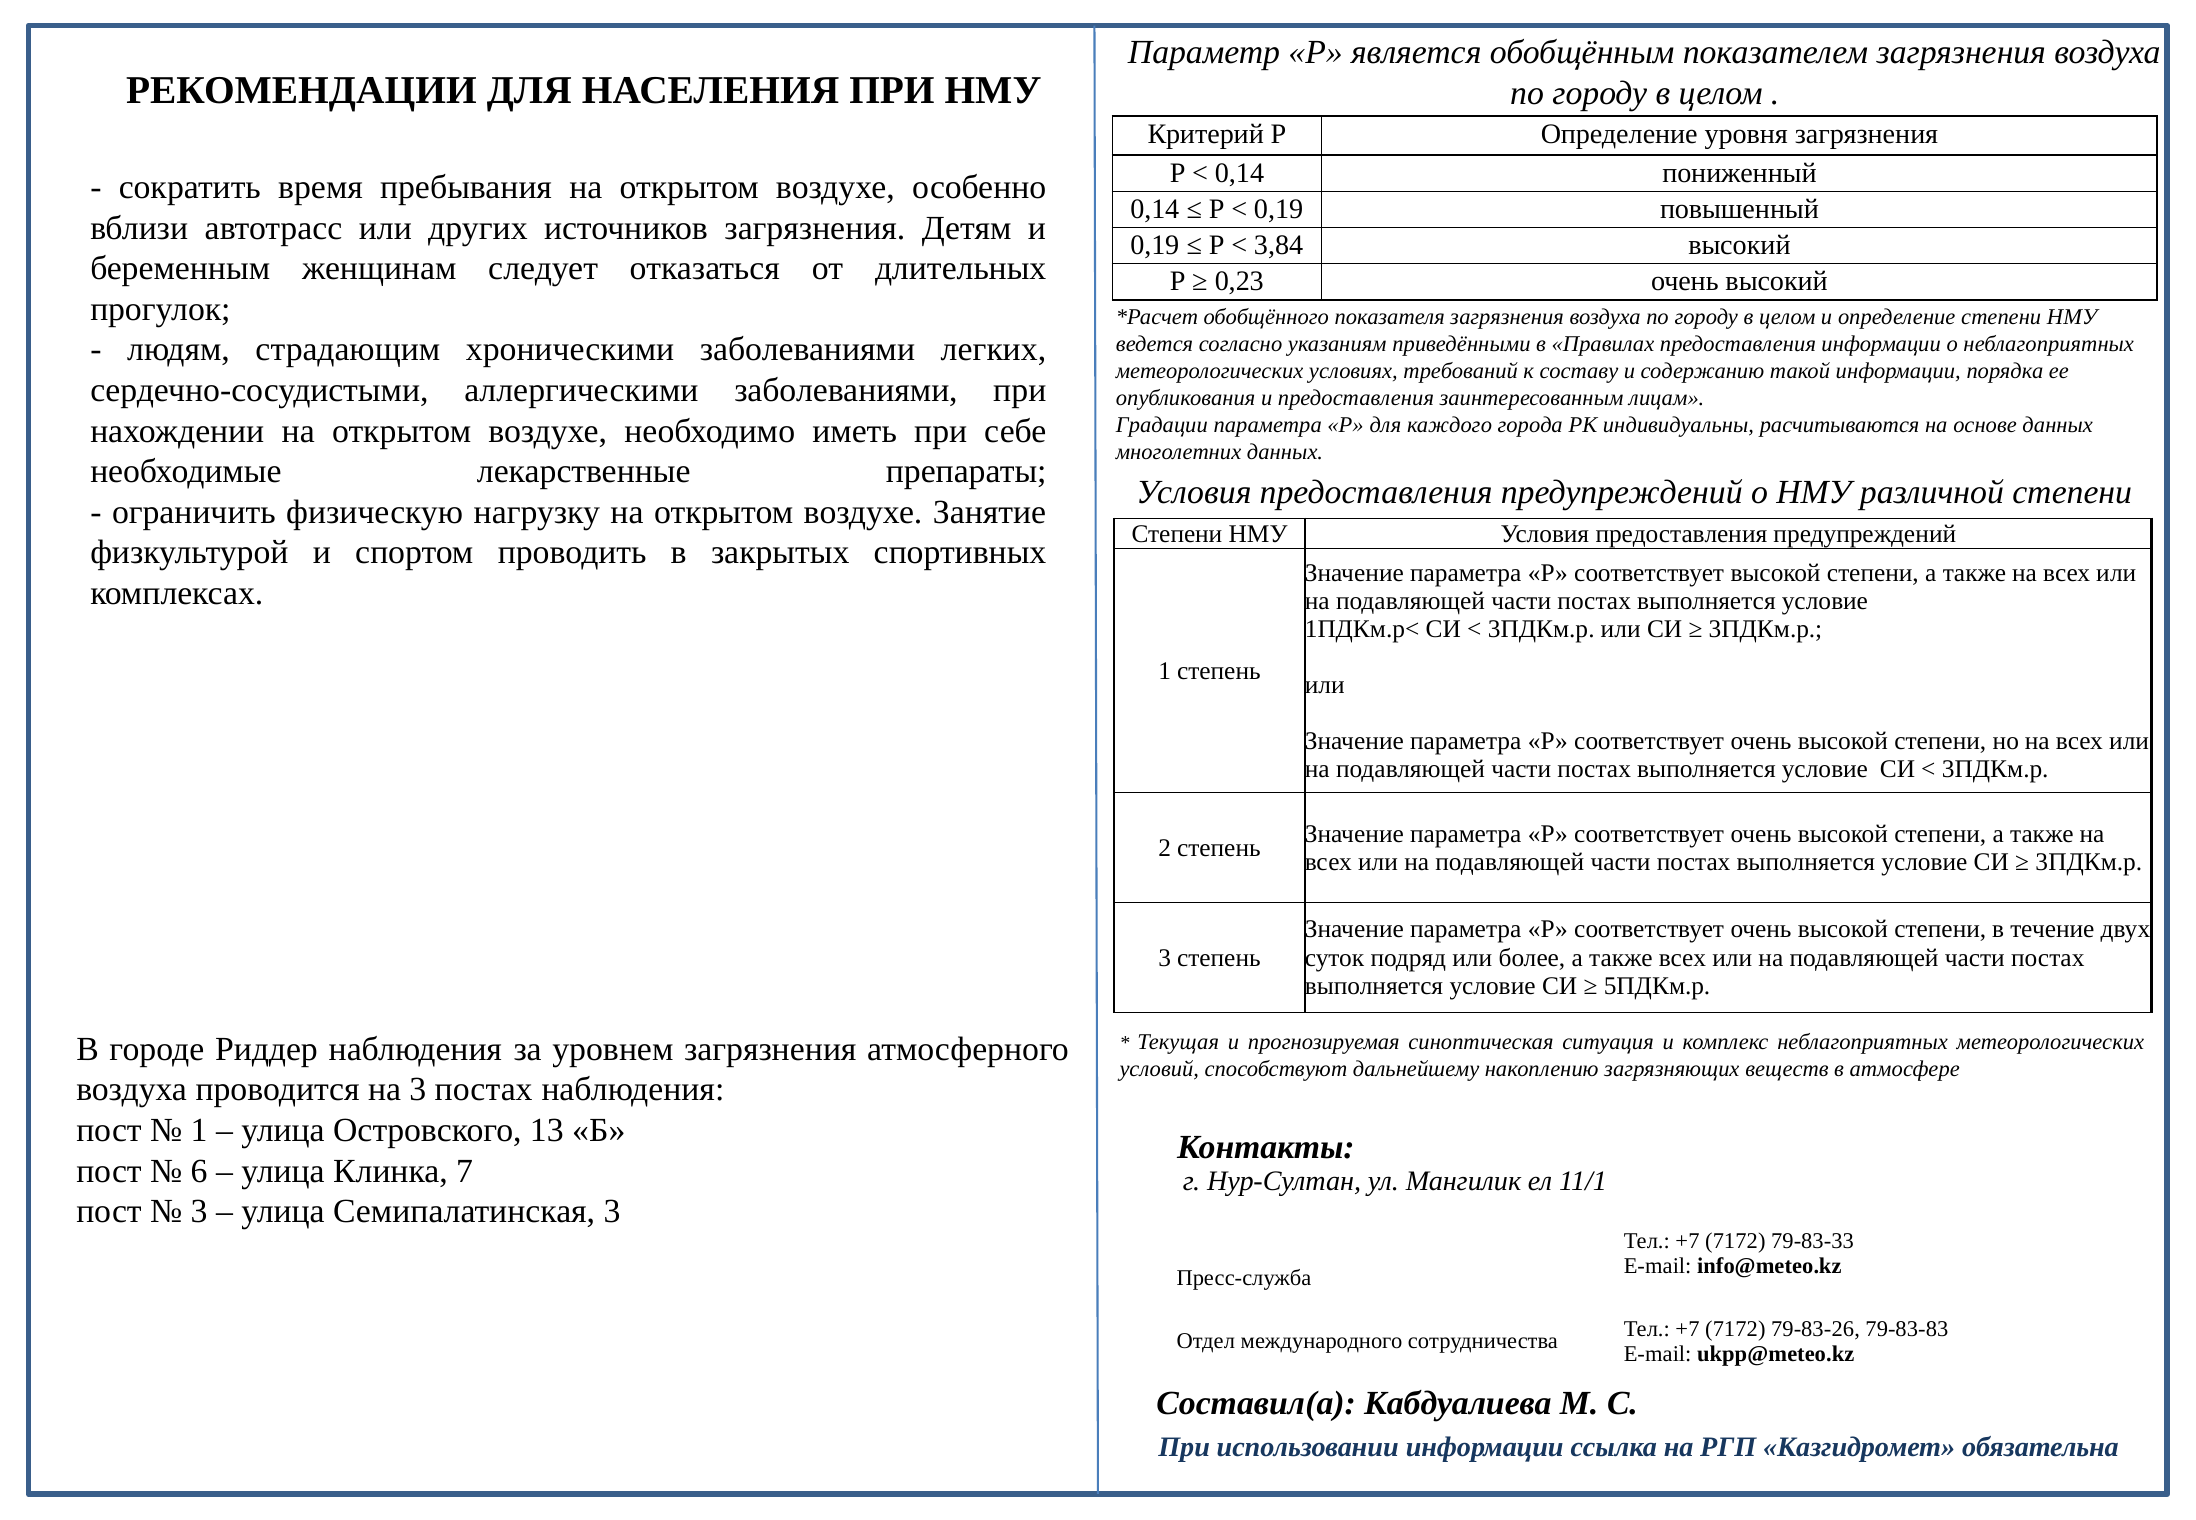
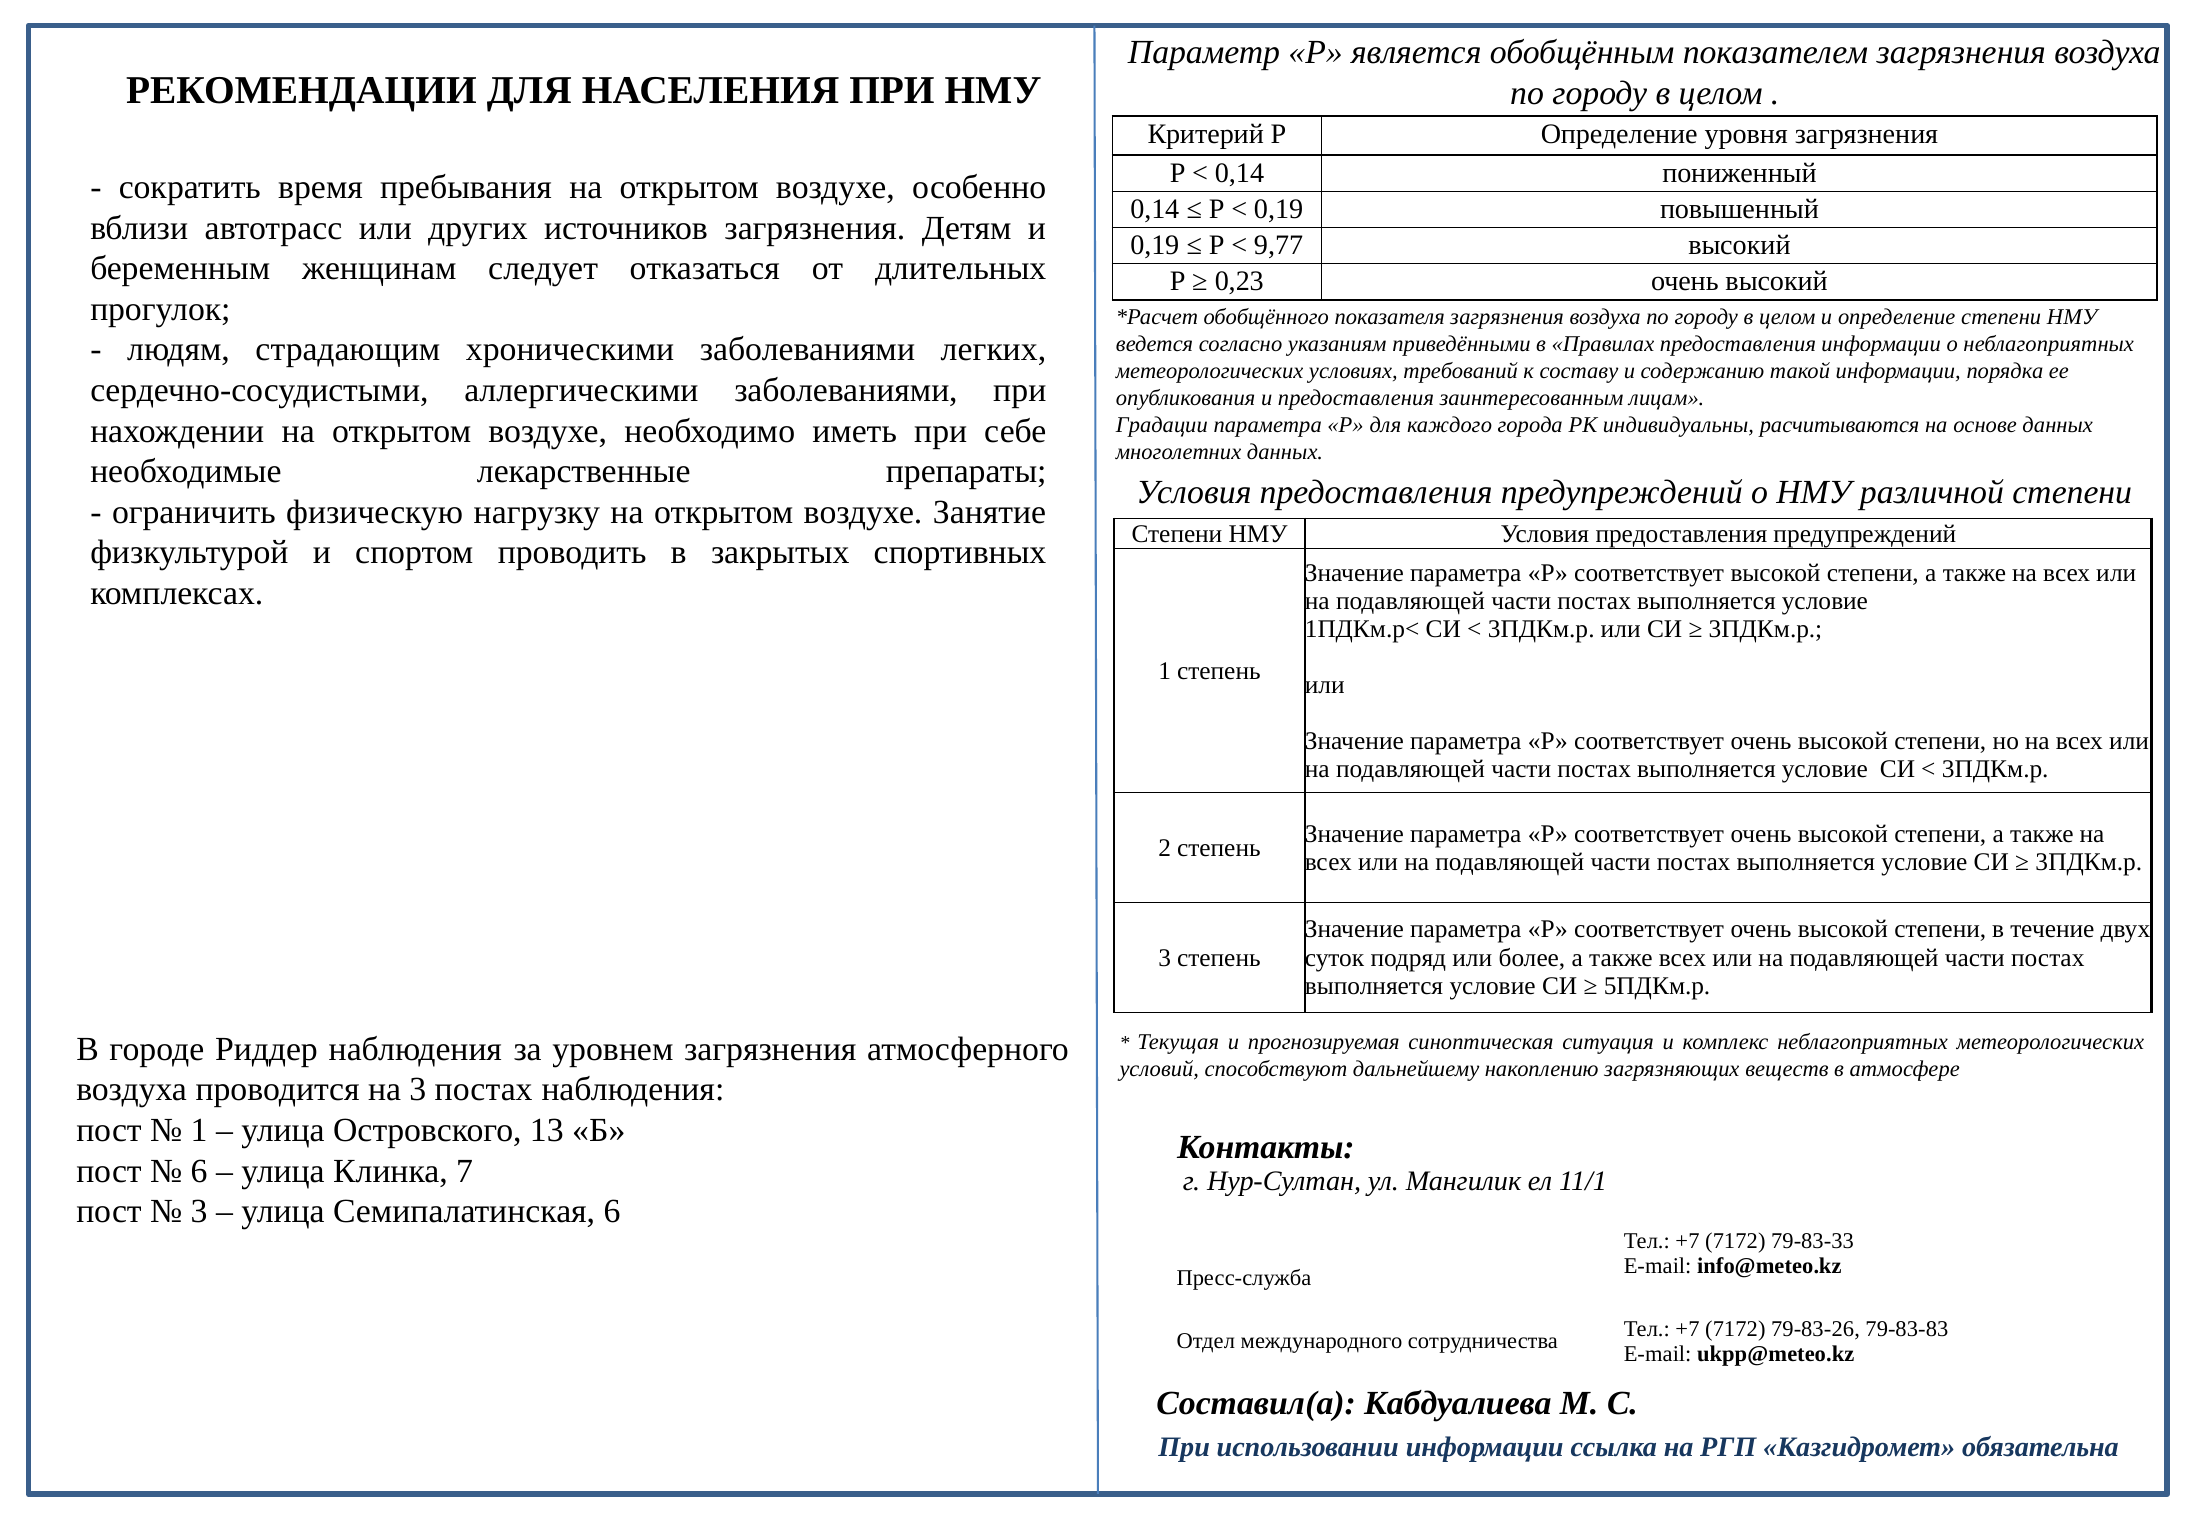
3,84: 3,84 -> 9,77 (1279, 245)
Семипалатинская 3: 3 -> 6 (612, 1212)
